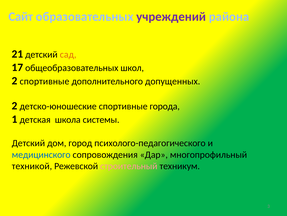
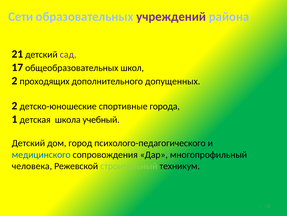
Сайт: Сайт -> Сети (21, 17)
сад colour: orange -> purple (68, 54)
2 спортивные: спортивные -> проходящих (45, 81)
системы: системы -> учебный (101, 119)
техникой: техникой -> человека (32, 166)
строительный colour: pink -> light green (129, 166)
